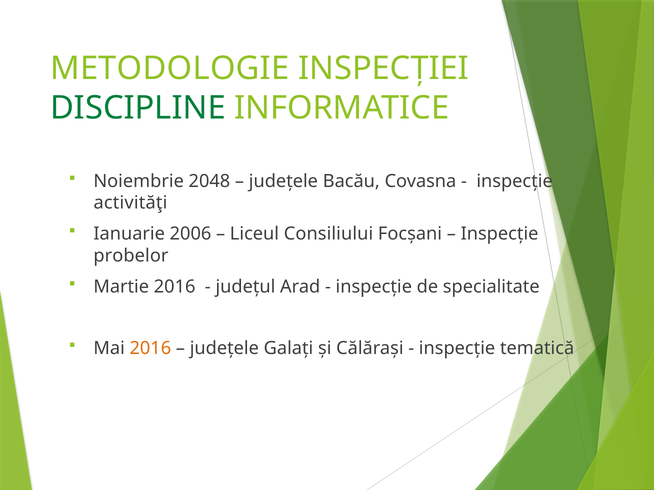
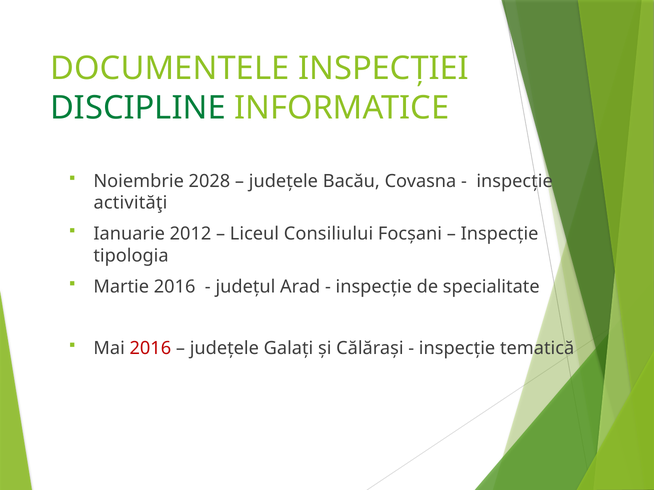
METODOLOGIE: METODOLOGIE -> DOCUMENTELE (170, 69)
2048: 2048 -> 2028 (209, 181)
2006: 2006 -> 2012 (191, 234)
probelor: probelor -> tipologia (131, 256)
2016 colour: orange -> red (150, 349)
